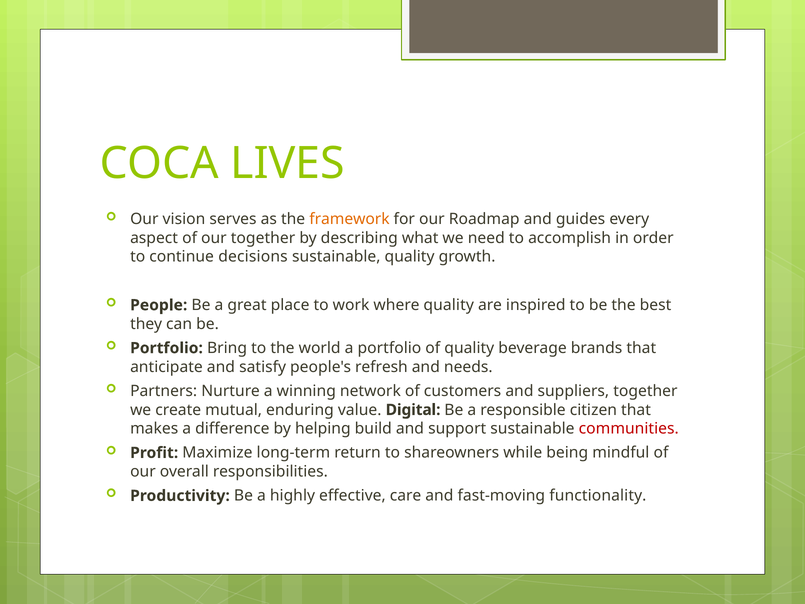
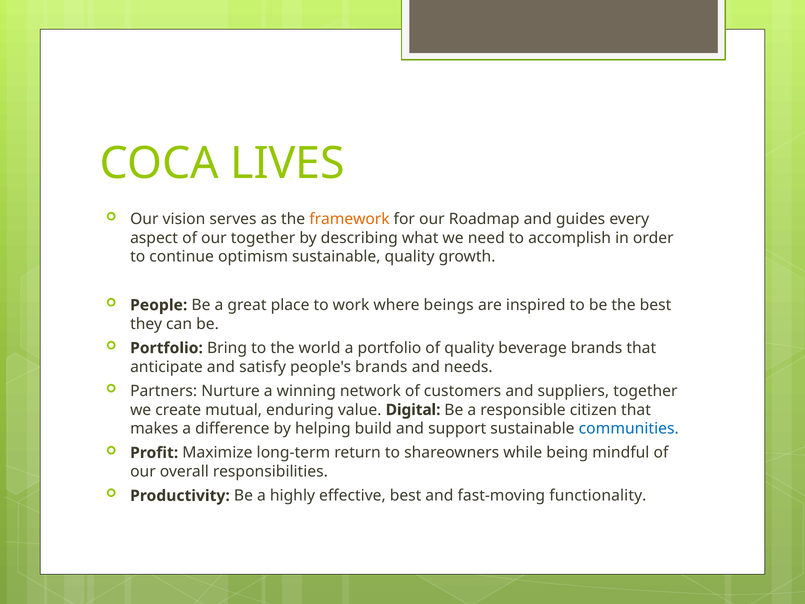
decisions: decisions -> optimism (253, 257)
where quality: quality -> beings (449, 305)
people's refresh: refresh -> brands (381, 367)
communities colour: red -> blue (629, 428)
effective care: care -> best (406, 496)
